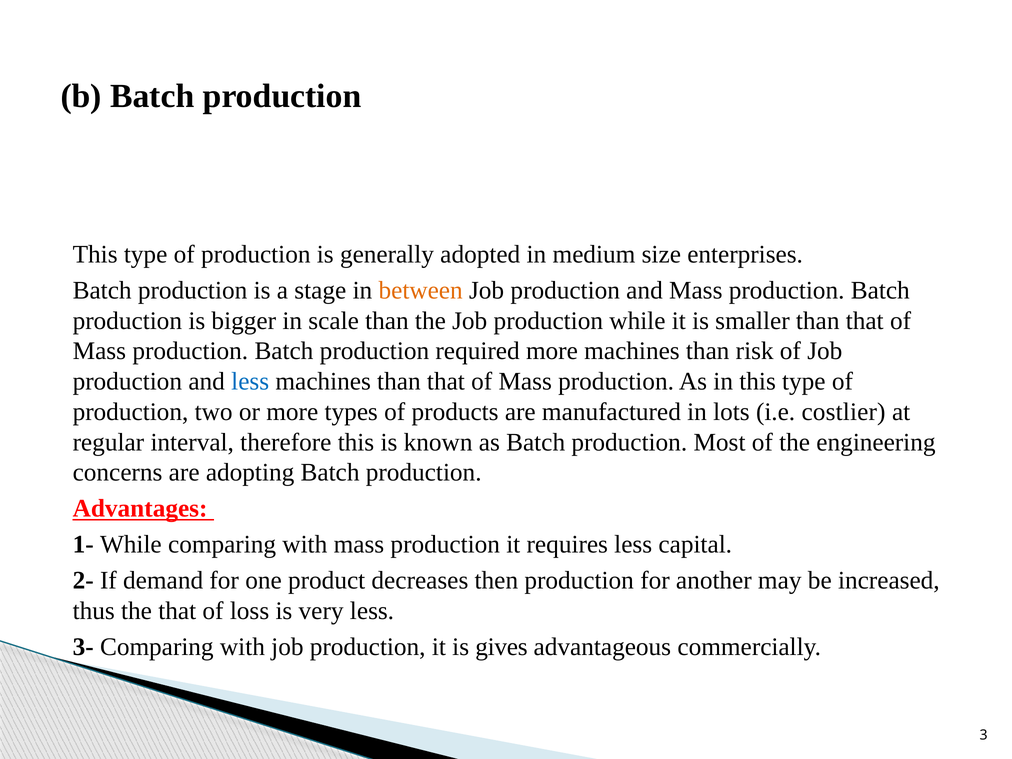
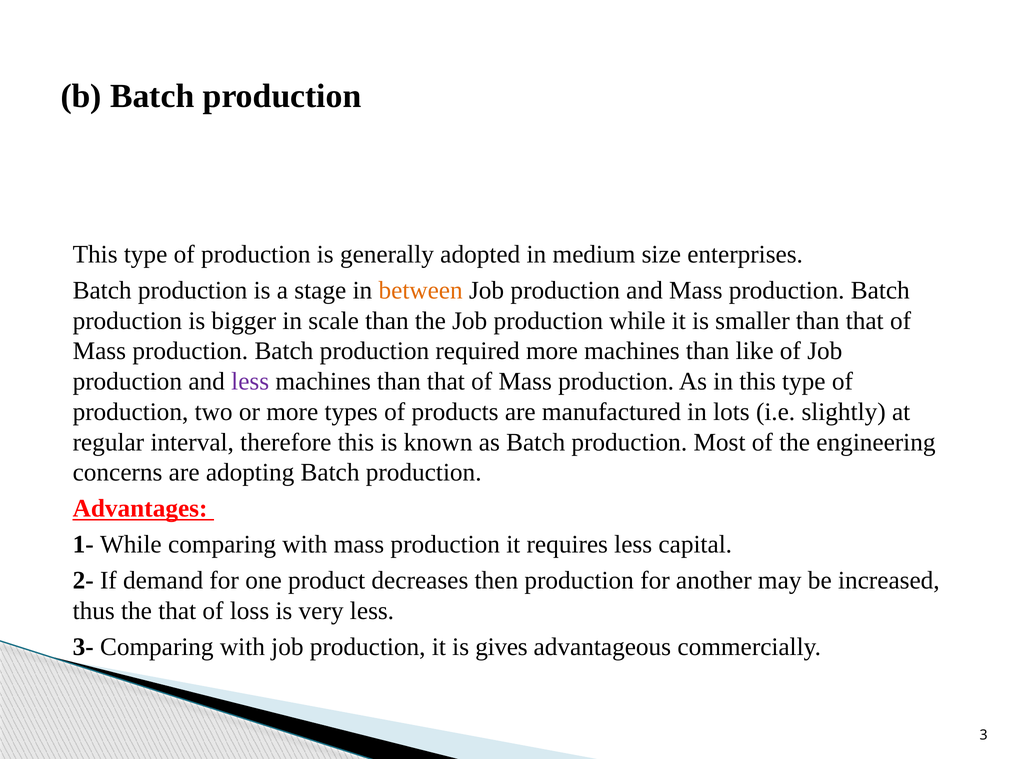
risk: risk -> like (755, 351)
less colour: blue -> purple (250, 382)
costlier: costlier -> slightly (844, 412)
